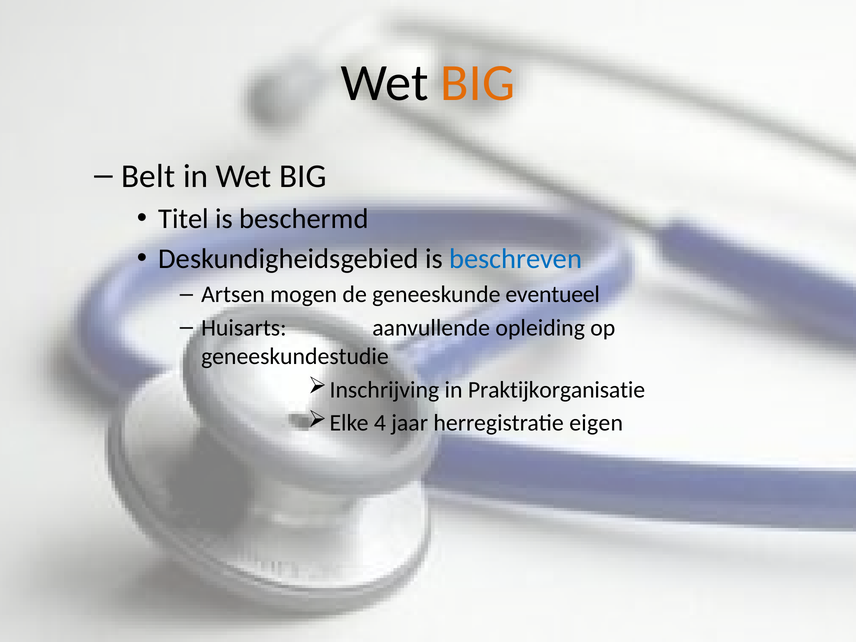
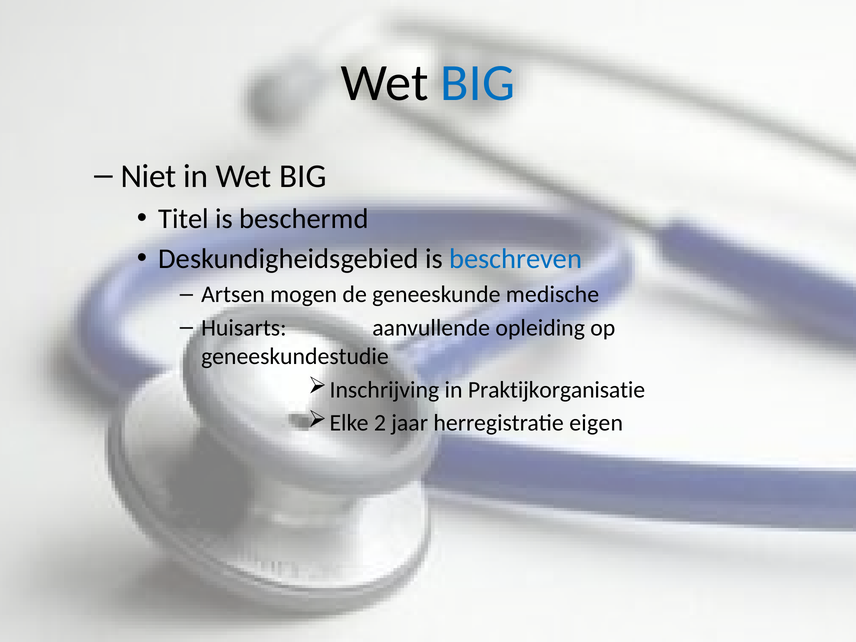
BIG colour: orange -> blue (478, 83)
Belt: Belt -> Niet (149, 176)
eventueel: eventueel -> medische (552, 295)
4: 4 -> 2 (380, 423)
